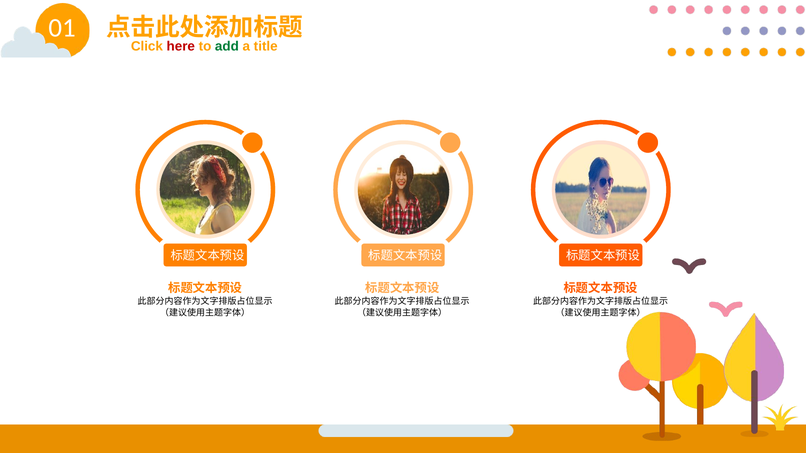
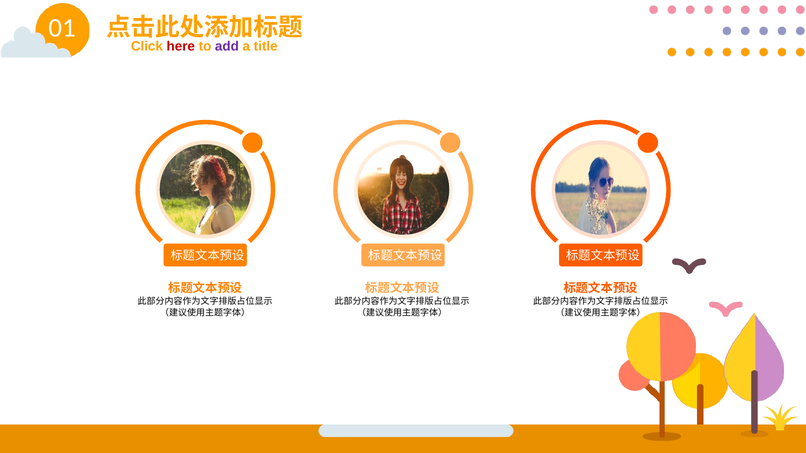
add colour: green -> purple (227, 46)
